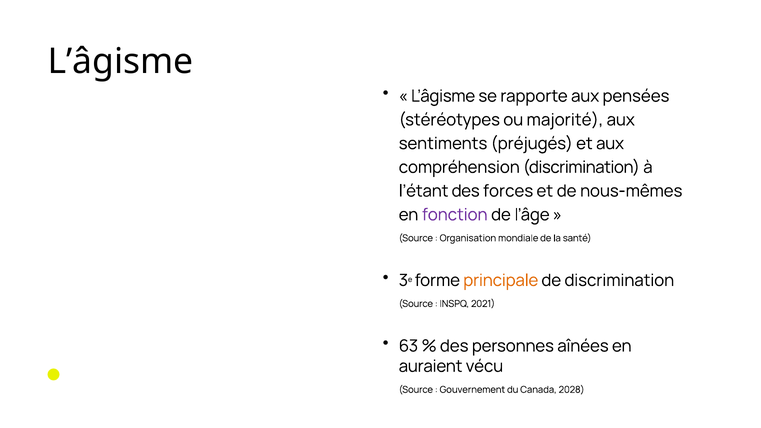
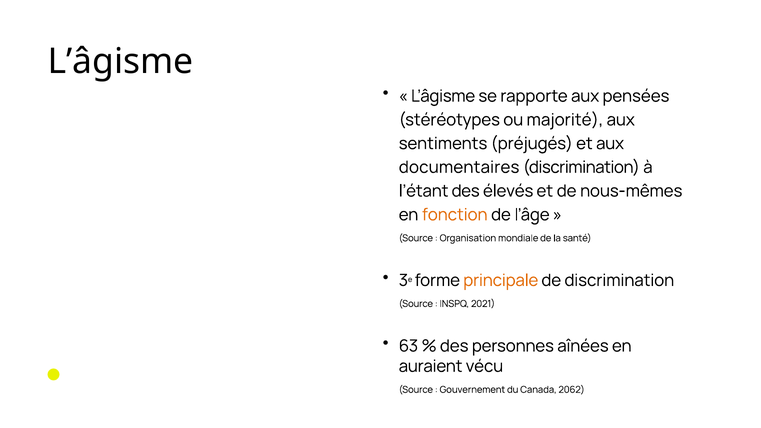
compréhension: compréhension -> documentaires (459, 167)
forces: forces -> élevés (508, 191)
fonction colour: purple -> orange (455, 215)
2028: 2028 -> 2062 (572, 390)
